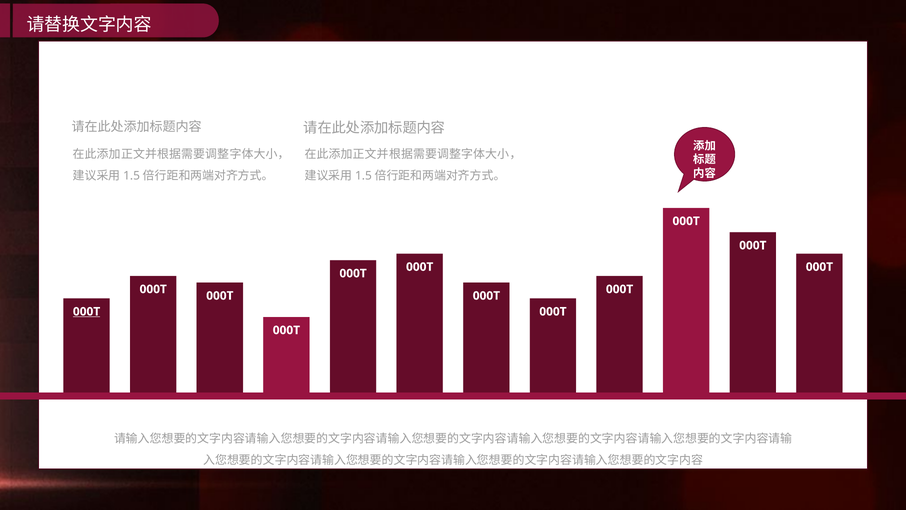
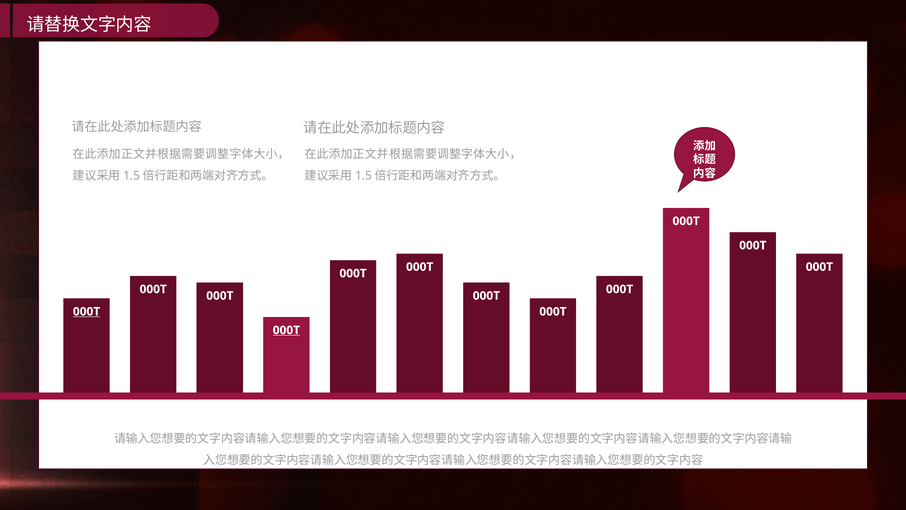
000T underline: none -> present (286, 330)
